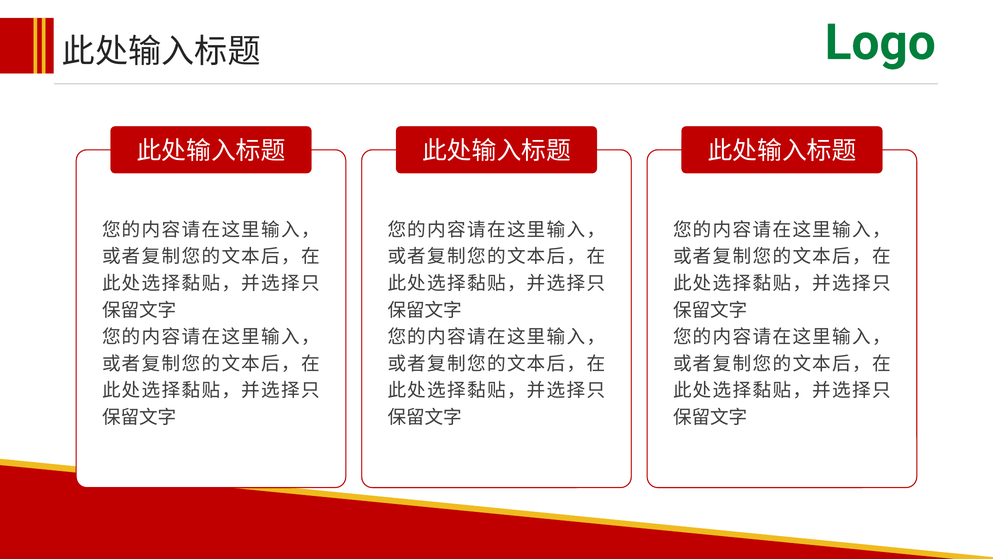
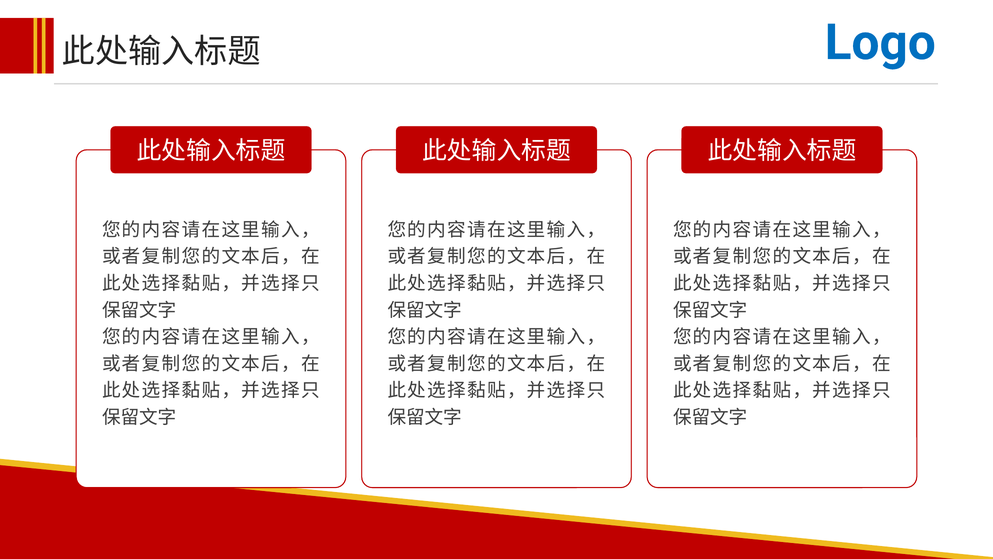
Logo colour: green -> blue (880, 43)
